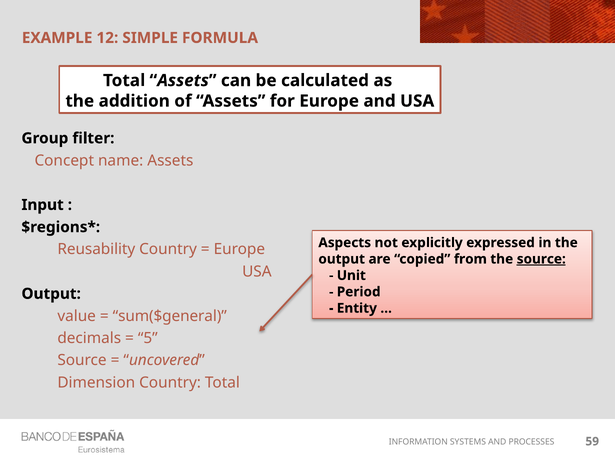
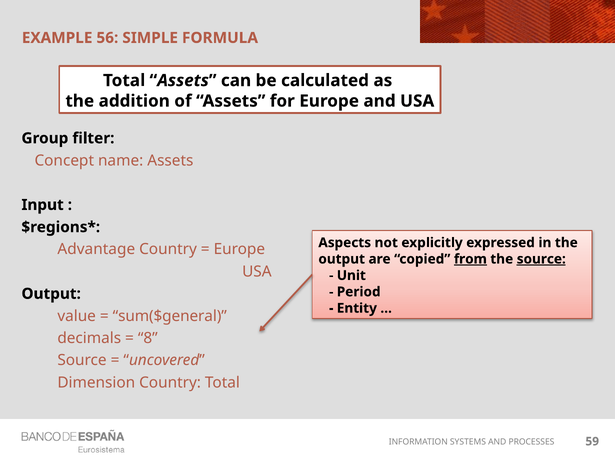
12: 12 -> 56 (107, 38)
Reusability: Reusability -> Advantage (96, 249)
from underline: none -> present (470, 259)
5: 5 -> 8 (148, 338)
